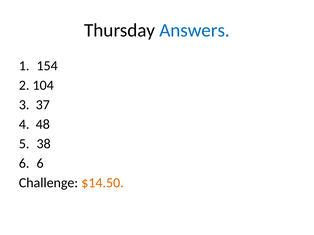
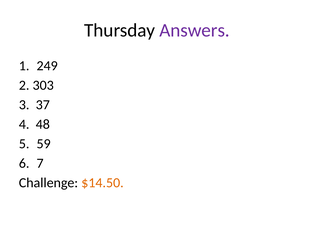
Answers colour: blue -> purple (195, 30)
154: 154 -> 249 (47, 66)
104: 104 -> 303 (43, 85)
38: 38 -> 59 (44, 144)
6: 6 -> 7 (40, 164)
